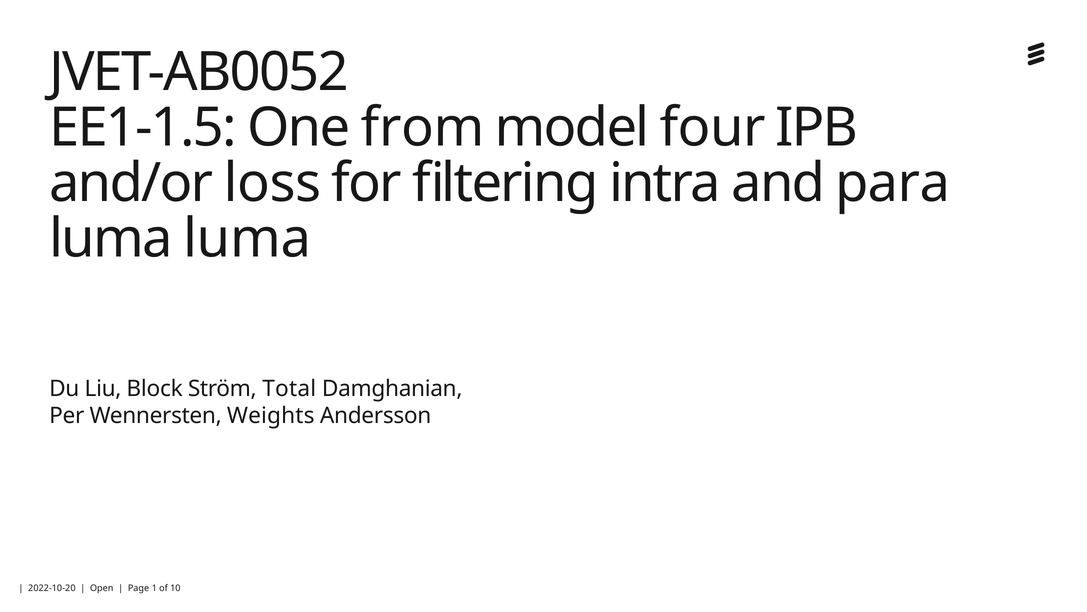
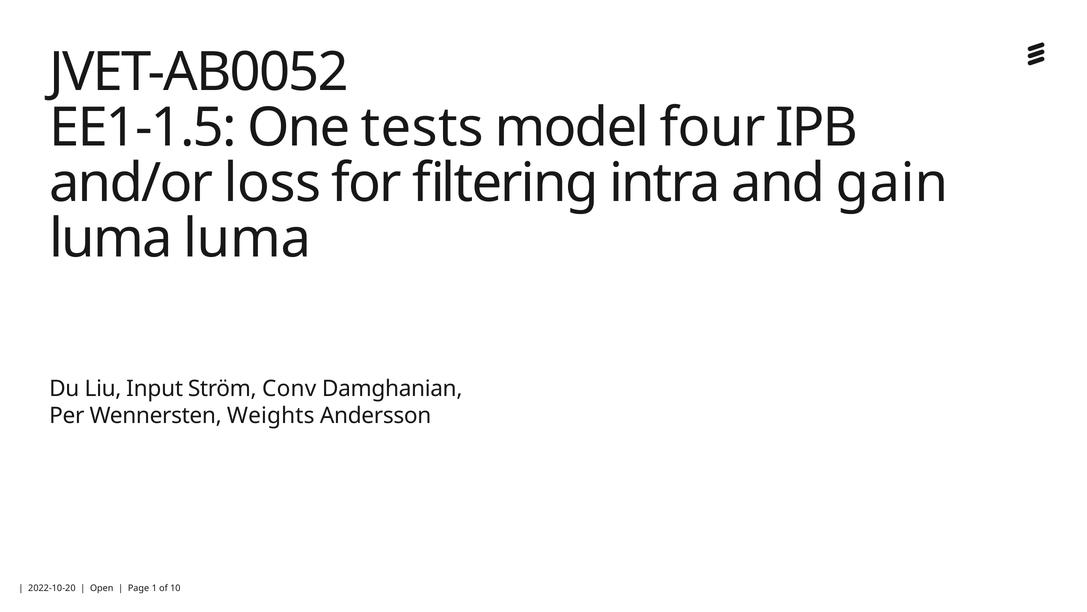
from: from -> tests (422, 128)
para: para -> gain (892, 183)
Block: Block -> Input (155, 388)
Total: Total -> Conv (289, 388)
